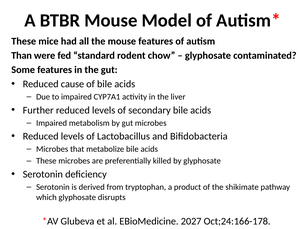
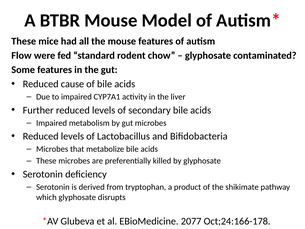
Than: Than -> Flow (21, 56)
2027: 2027 -> 2077 (191, 221)
